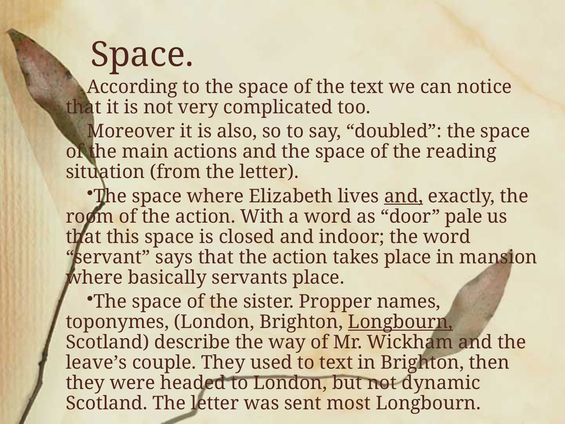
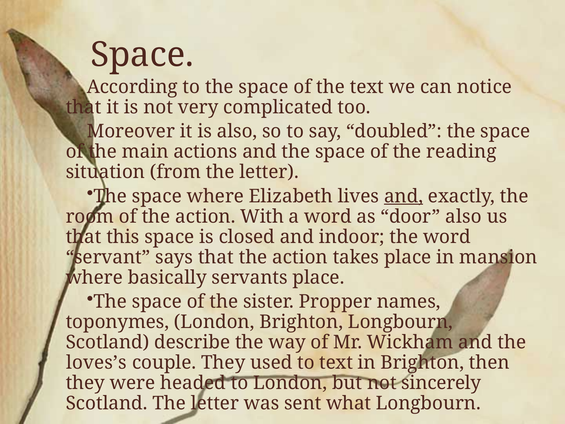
door pale: pale -> also (463, 216)
Longbourn underline: present -> none (400, 322)
leave’s: leave’s -> loves’s (96, 362)
dynamic: dynamic -> sincerely (441, 383)
most: most -> what (349, 403)
